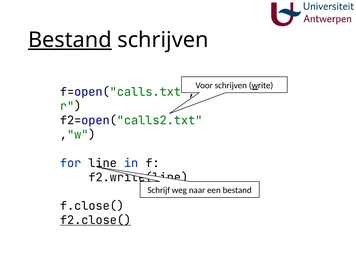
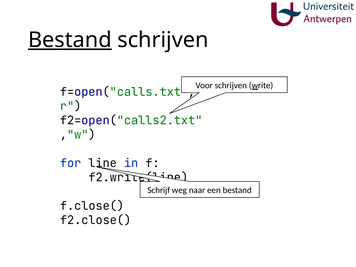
f2.close( underline: present -> none (96, 220)
